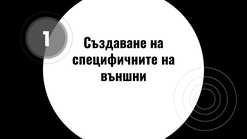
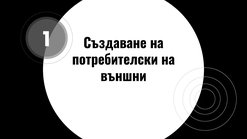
специфичните: специфичните -> потребителски (115, 60)
